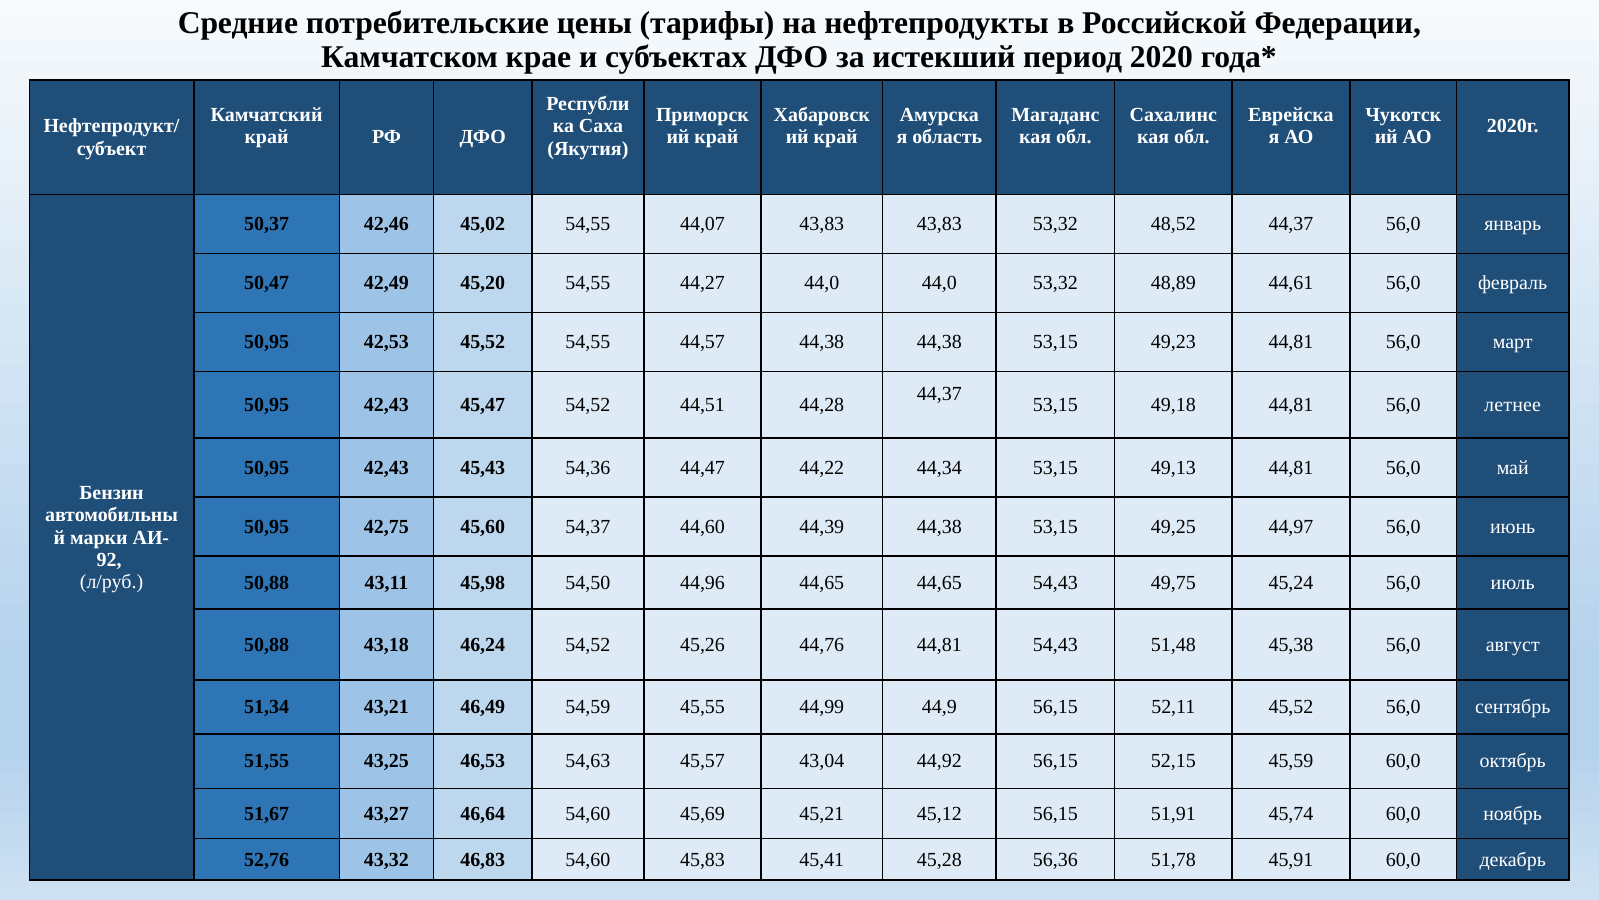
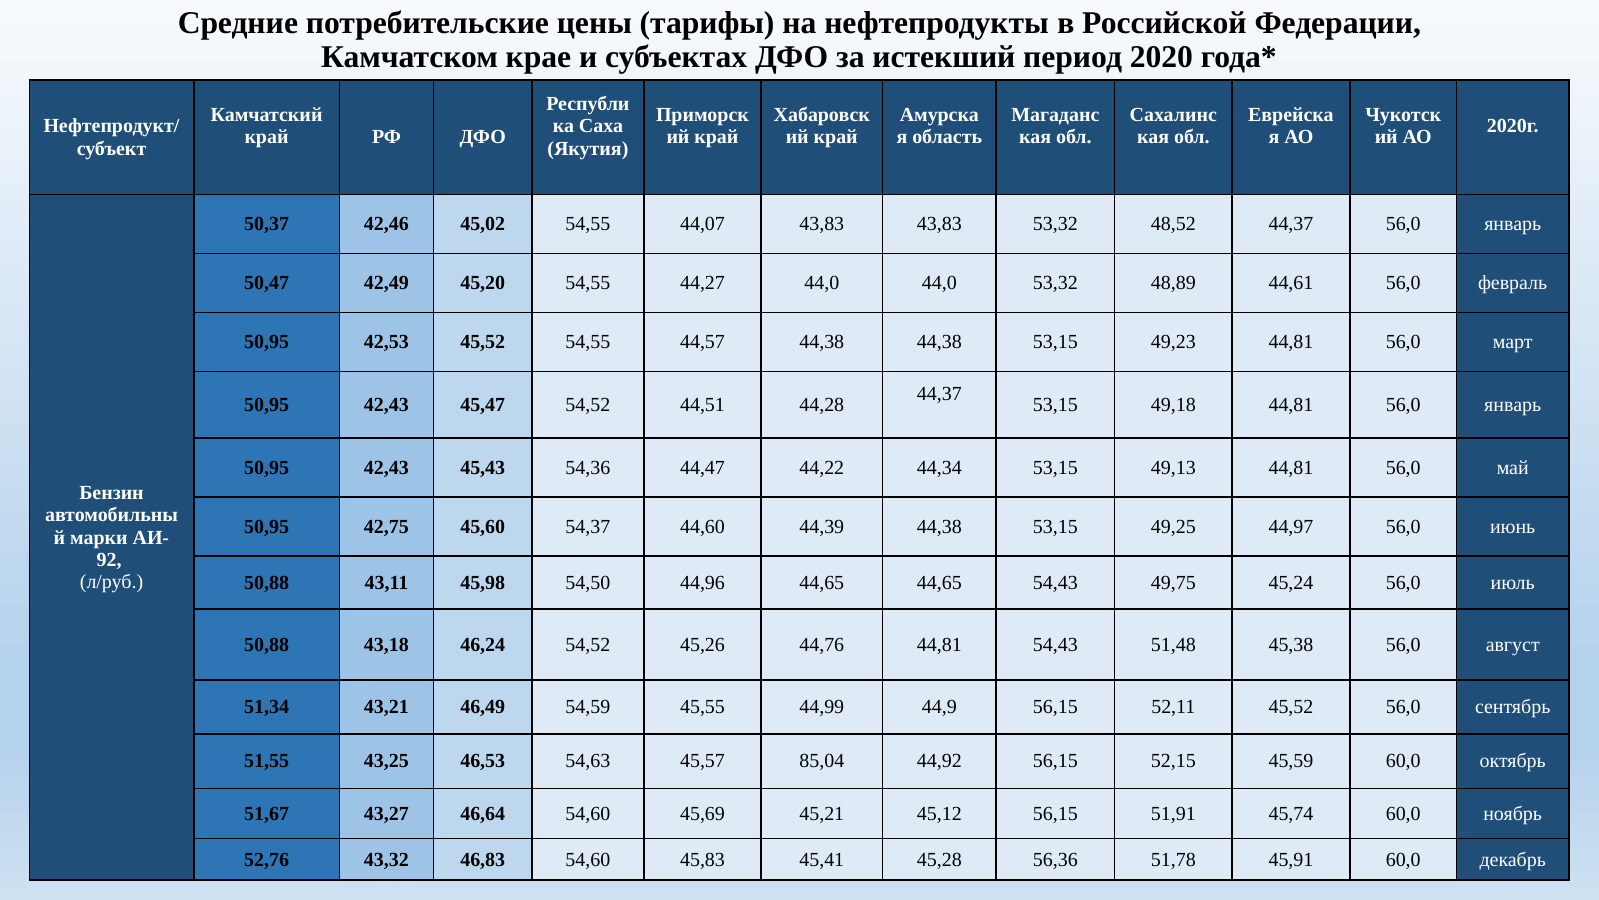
44,81 56,0 летнее: летнее -> январь (1513, 405)
43,04: 43,04 -> 85,04 (822, 761)
